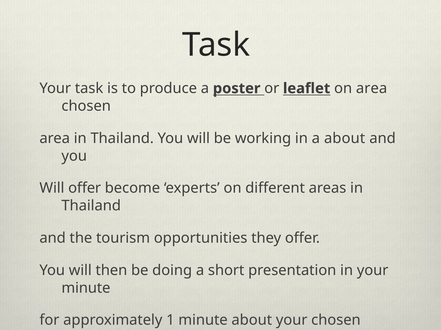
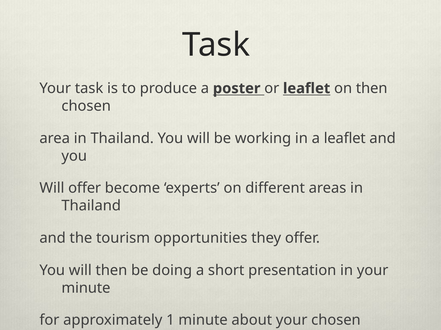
on area: area -> then (372, 89)
a about: about -> leaflet (345, 139)
